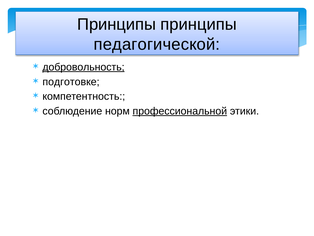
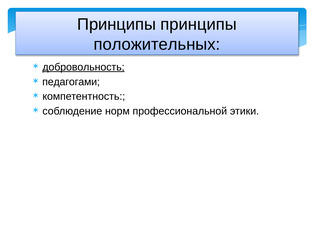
педагогической: педагогической -> положительных (157, 44)
подготовке: подготовке -> педагогами (71, 82)
профессиональной underline: present -> none (180, 111)
